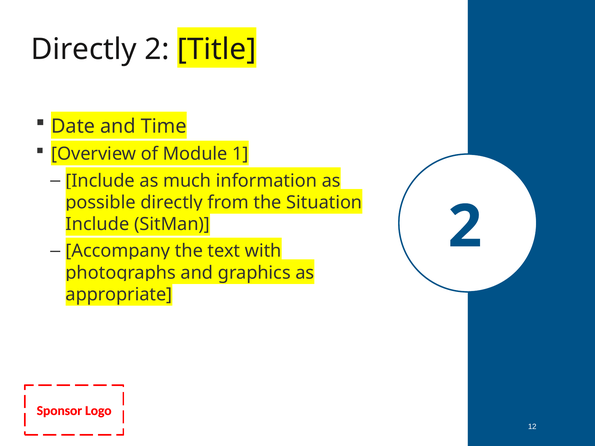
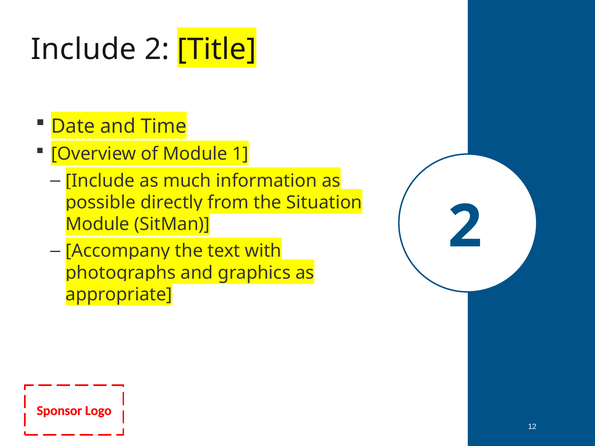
Directly: Directly -> Include (84, 49)
Include: Include -> Module (98, 224)
